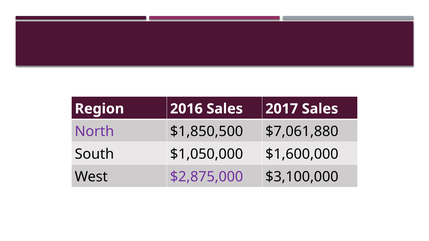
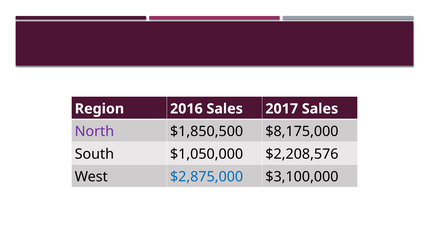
$7,061,880: $7,061,880 -> $8,175,000 (302, 132)
$1,600,000: $1,600,000 -> $2,208,576 (302, 154)
$2,875,000 colour: purple -> blue (207, 177)
